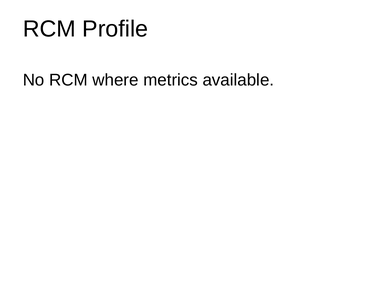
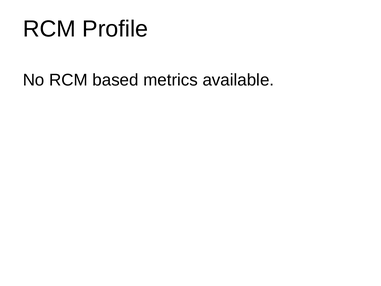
where: where -> based (115, 80)
